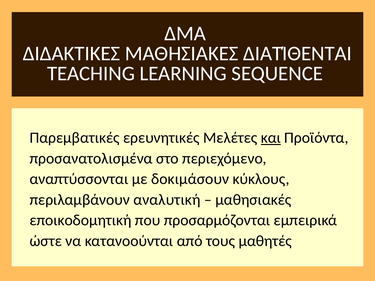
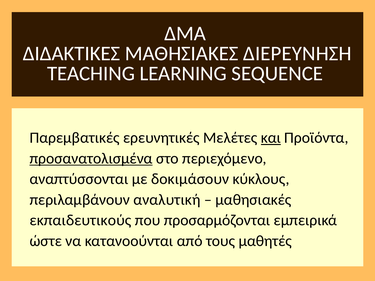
ΔΙΑΤΊΘΕΝΤΑΙ: ΔΙΑΤΊΘΕΝΤΑΙ -> ΔΙΕΡΕΥΝΗΣΗ (297, 53)
προσανατολισμένα underline: none -> present (91, 159)
εποικοδομητική: εποικοδομητική -> εκπαιδευτικούς (80, 220)
